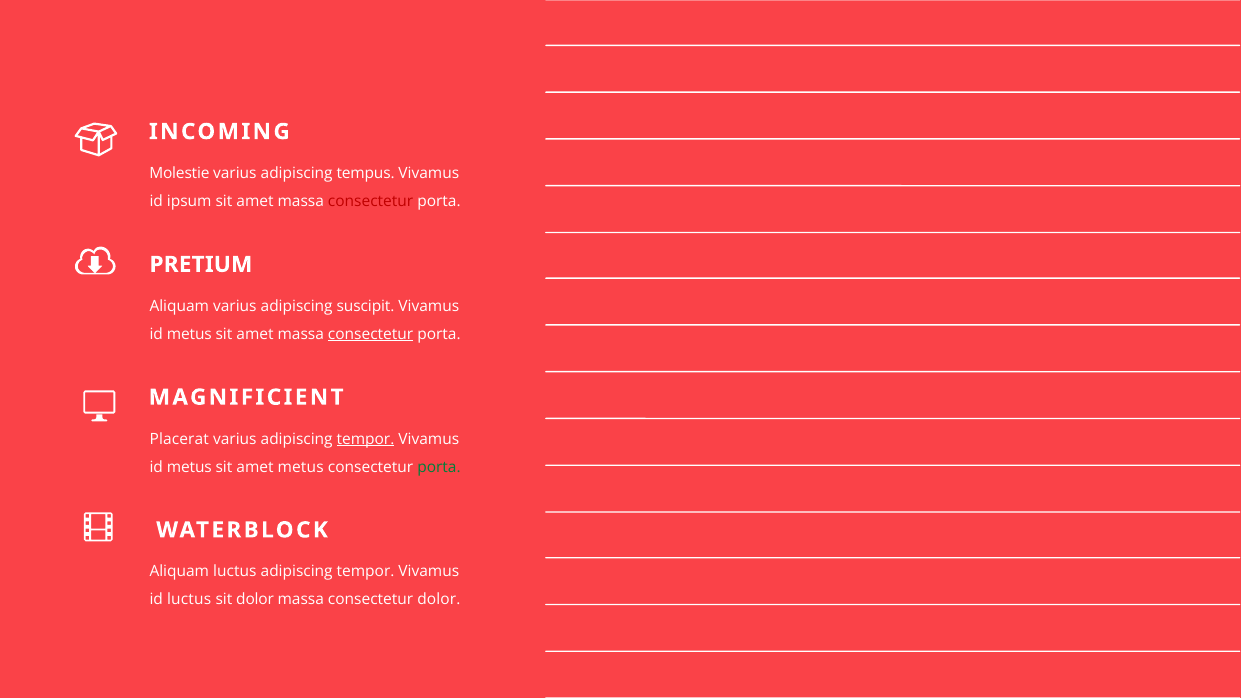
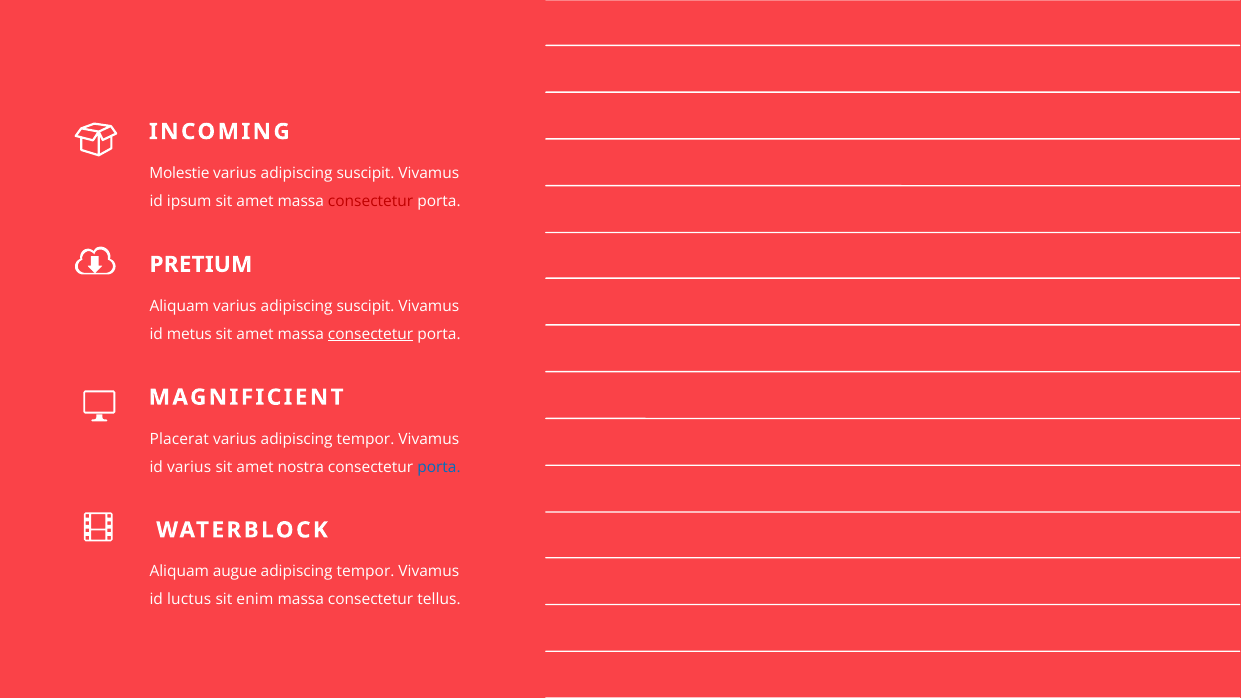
tempus: tempus -> suscipit (366, 173)
tempor underline: present -> none (366, 439)
metus: metus -> varius (189, 467)
amet metus: metus -> nostra (301, 467)
porta colour: green -> blue (439, 467)
Aliquam luctus: luctus -> augue (235, 572)
sit dolor: dolor -> enim (255, 600)
consectetur dolor: dolor -> tellus (439, 600)
